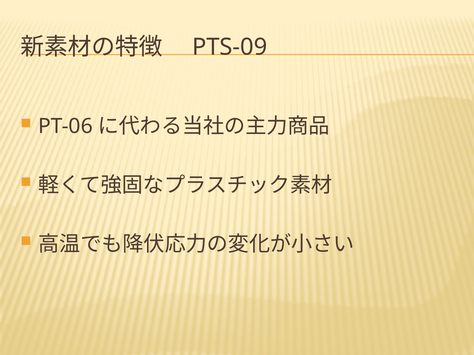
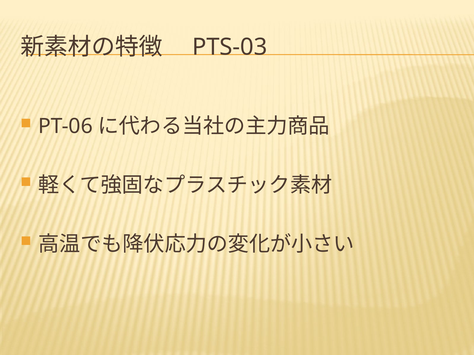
PTS-09: PTS-09 -> PTS-03 (230, 47)
